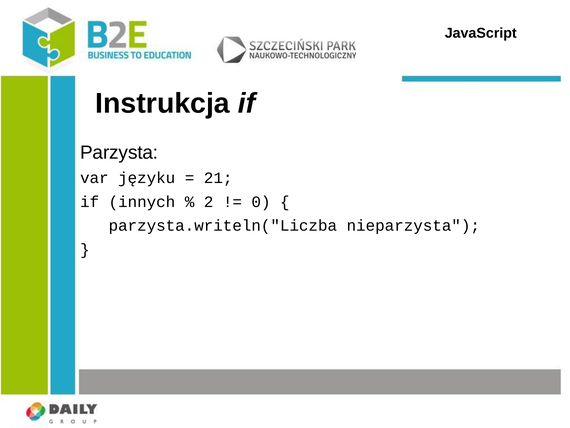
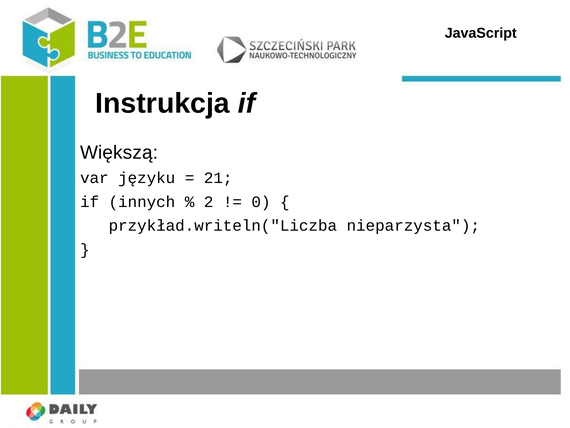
Parzysta: Parzysta -> Większą (119, 152)
parzysta.writeln("Liczba: parzysta.writeln("Liczba -> przykład.writeln("Liczba (223, 225)
